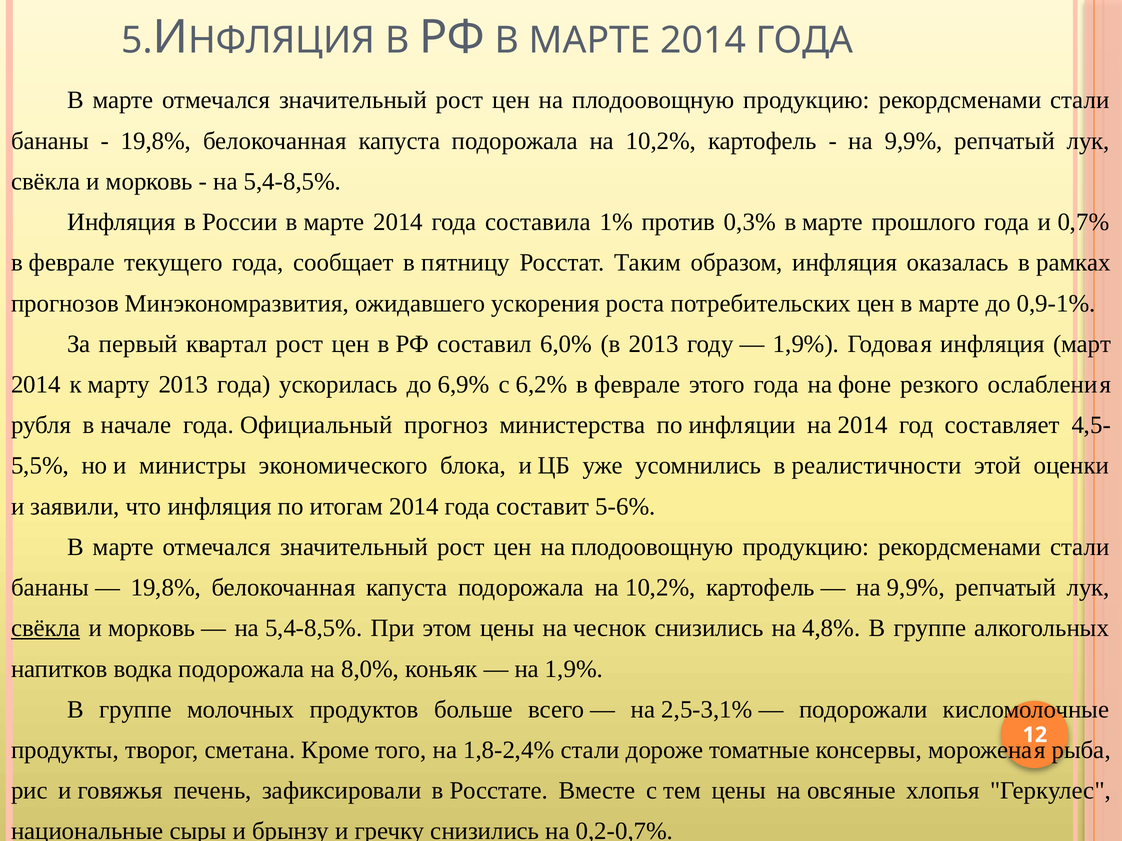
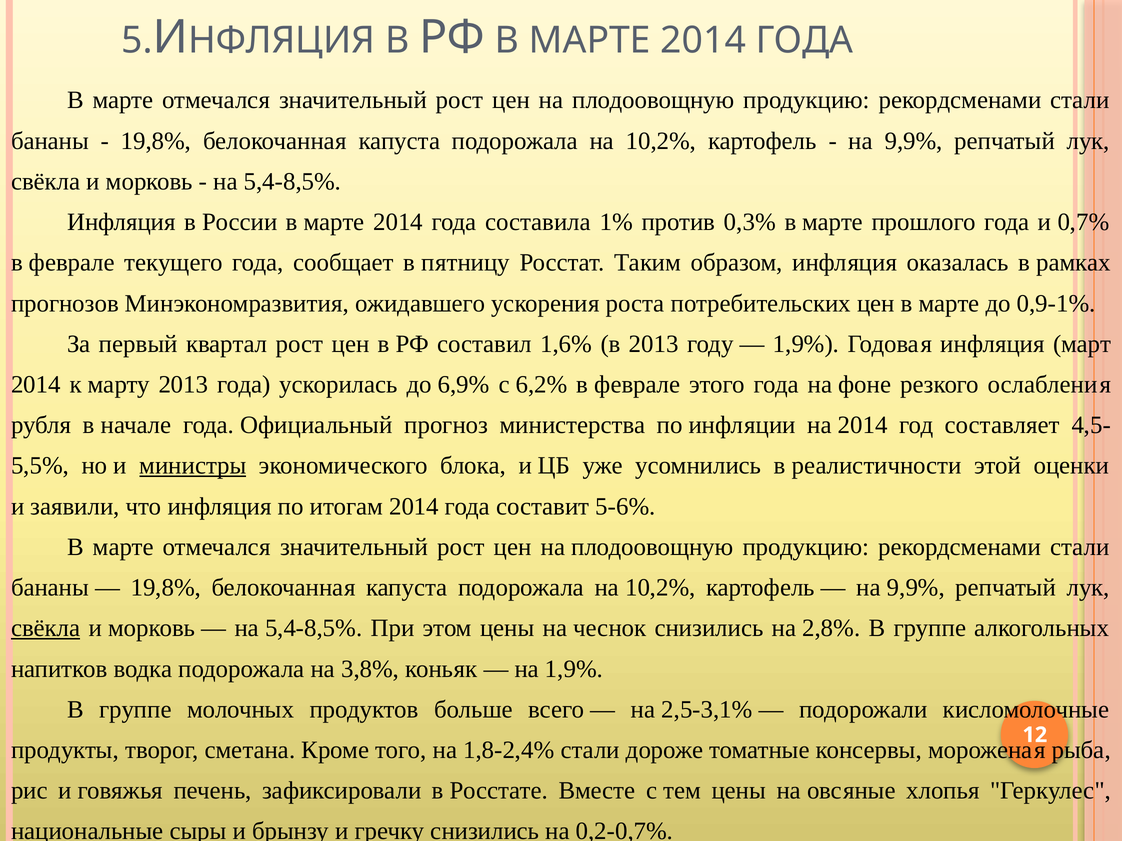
6,0%: 6,0% -> 1,6% (566, 344)
министры underline: none -> present (193, 466)
4,8%: 4,8% -> 2,8% (831, 629)
8,0%: 8,0% -> 3,8% (370, 669)
